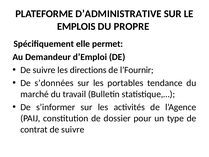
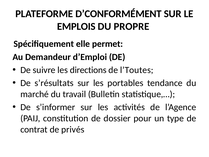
D’ADMINISTRATIVE: D’ADMINISTRATIVE -> D’CONFORMÉMENT (119, 14)
l’Fournir: l’Fournir -> l’Toutes (137, 70)
s’données: s’données -> s’résultats (54, 83)
contrat de suivre: suivre -> privés (73, 129)
